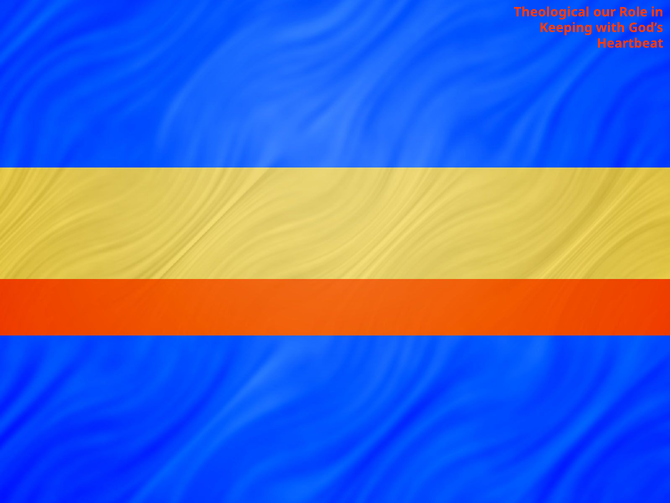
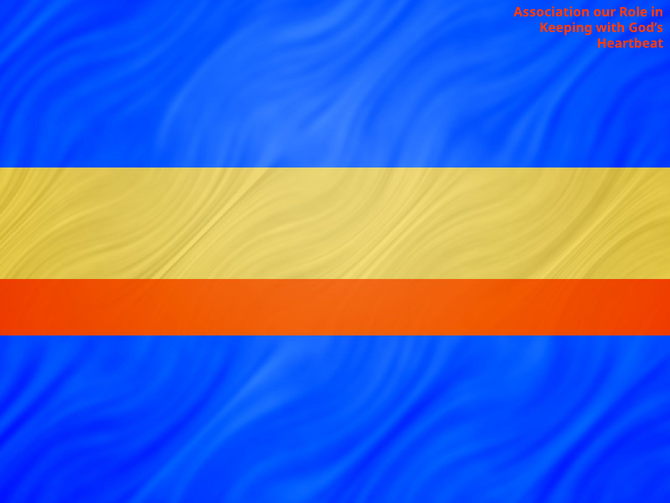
Theological: Theological -> Association (552, 12)
